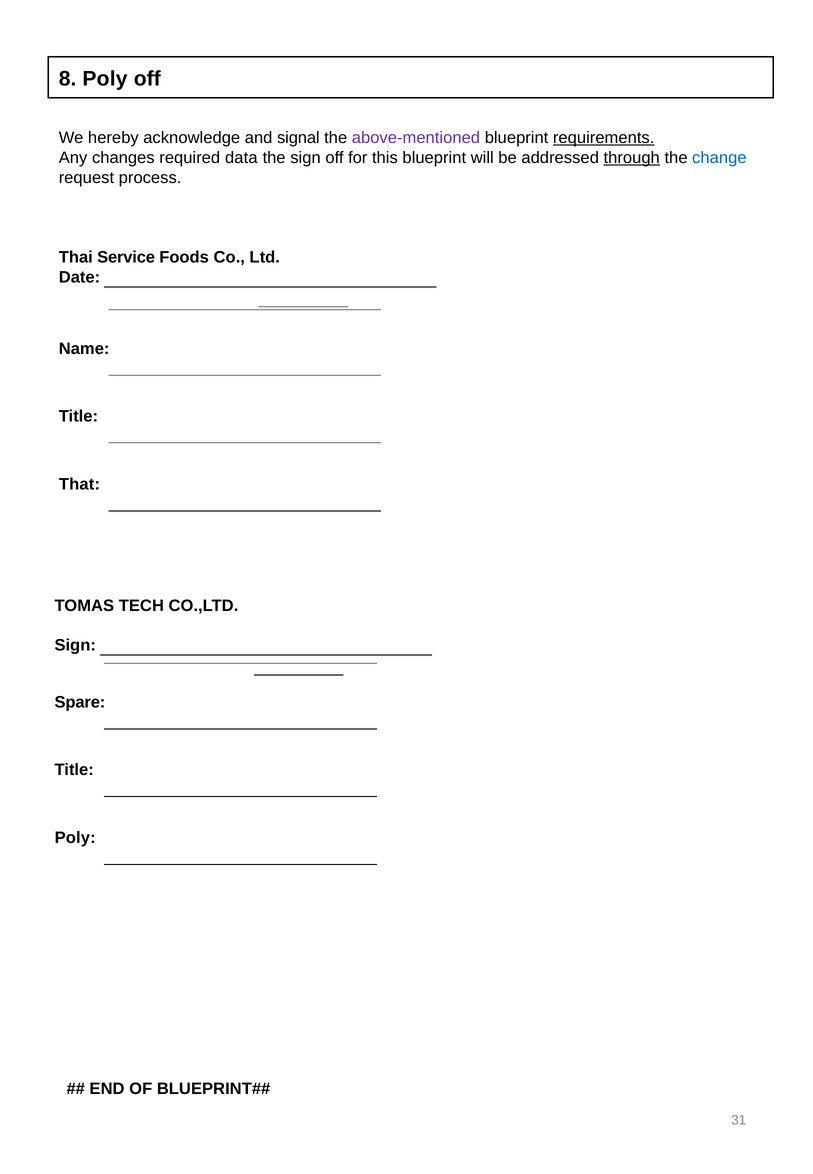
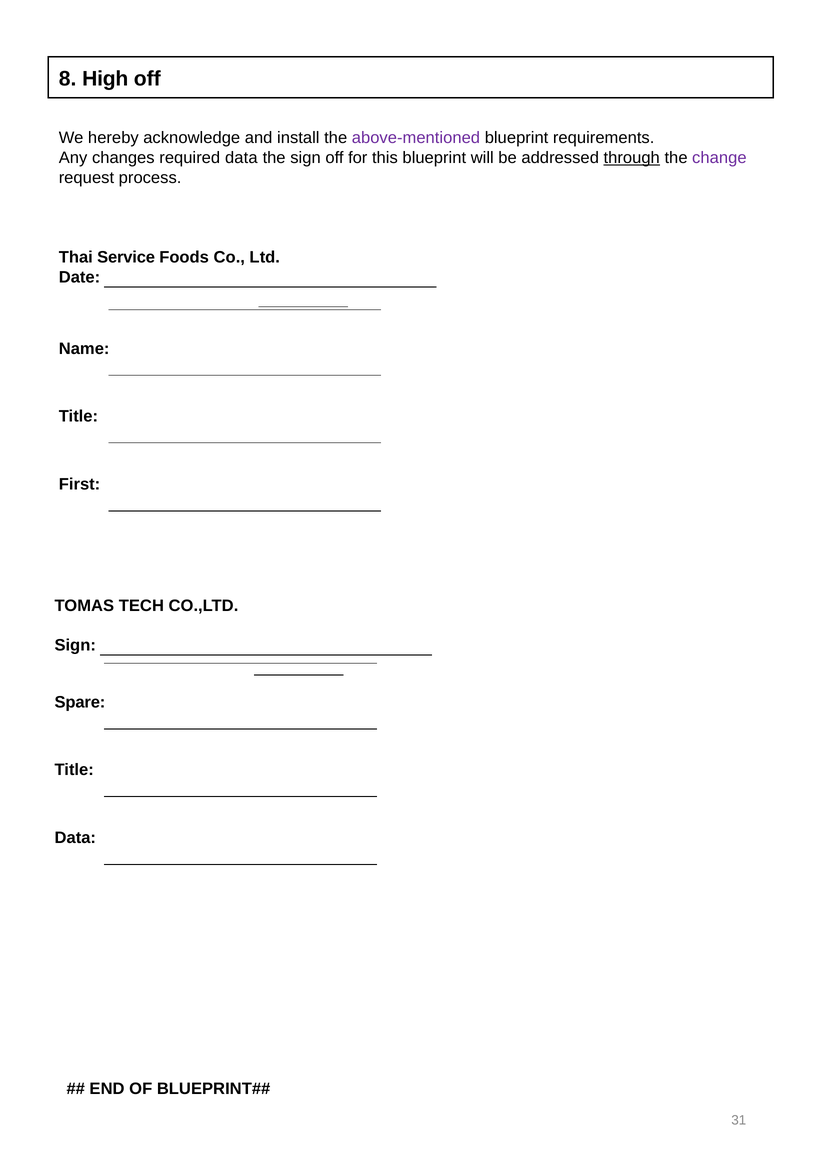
8 Poly: Poly -> High (105, 79)
signal: signal -> install (298, 138)
requirements underline: present -> none (604, 138)
change colour: blue -> purple (719, 158)
That: That -> First (80, 484)
Poly: Poly -> Data (75, 838)
